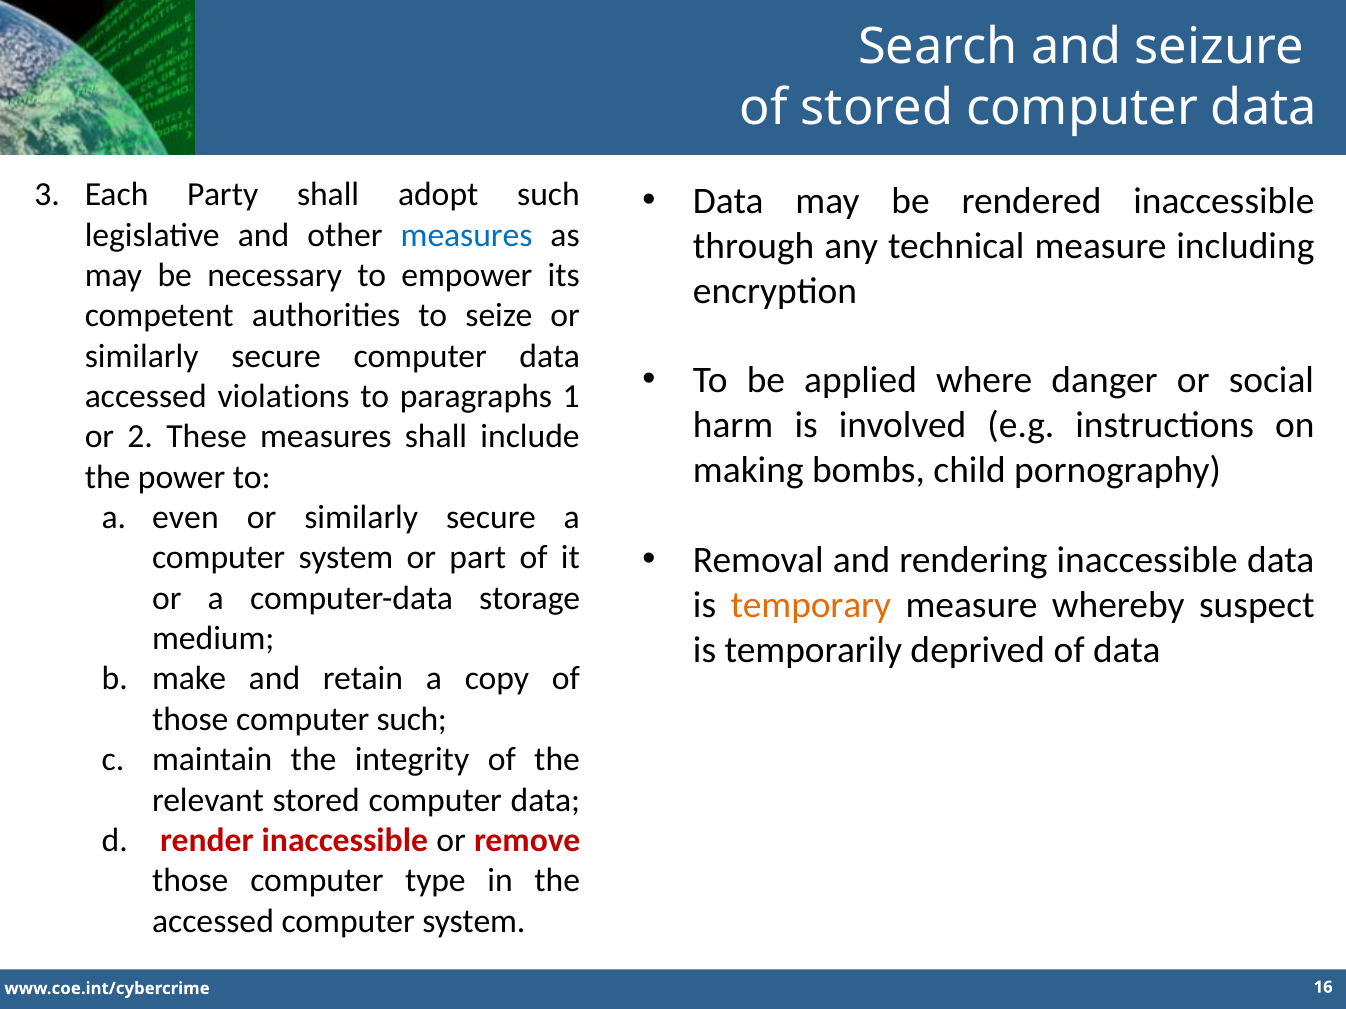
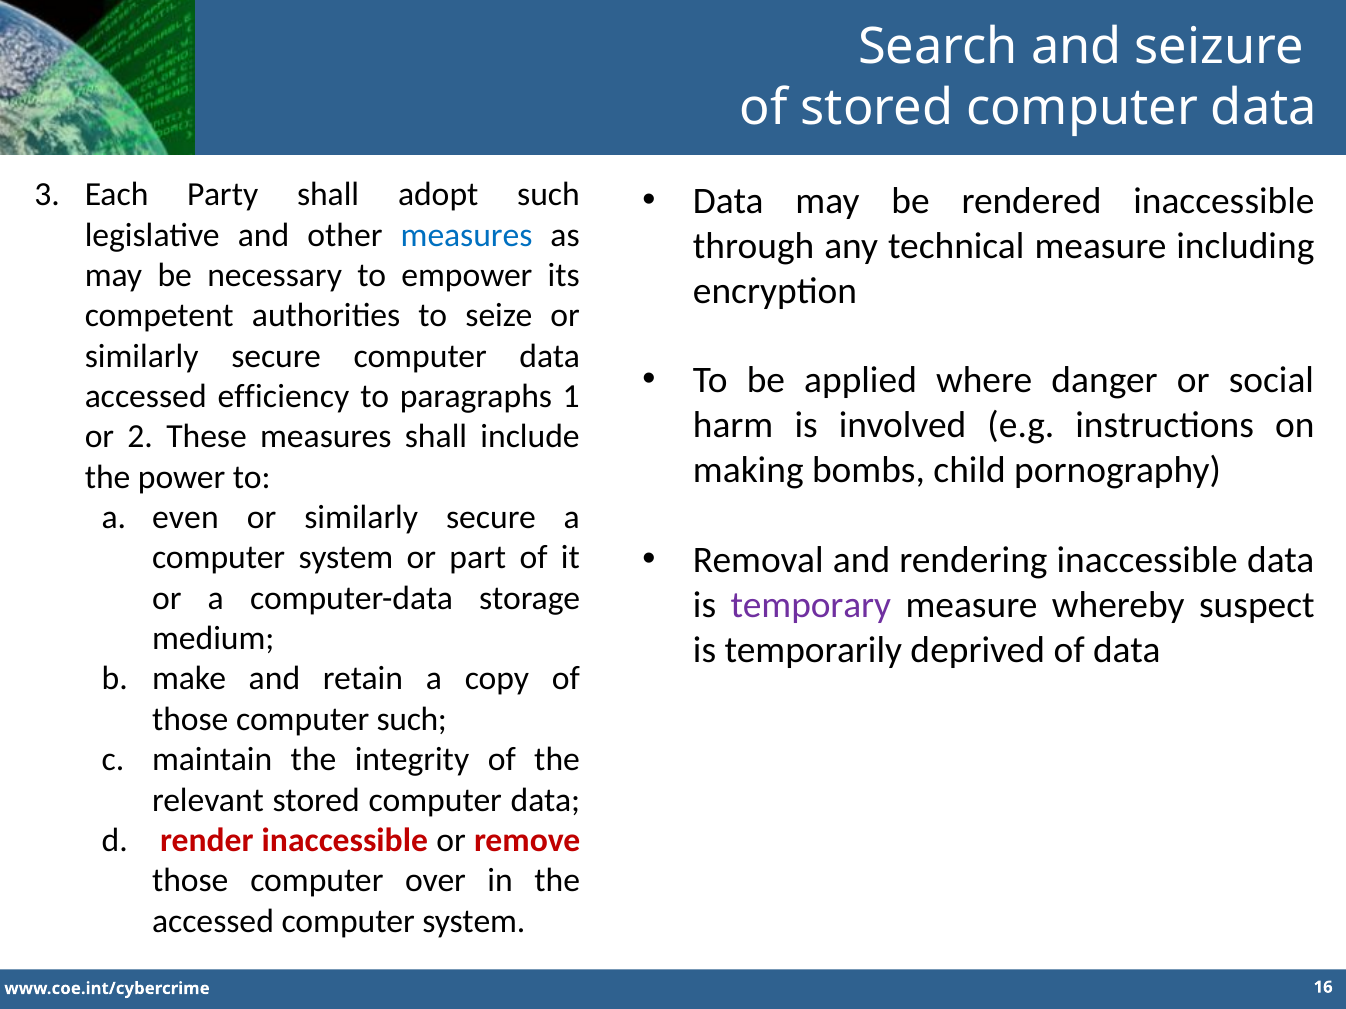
violations: violations -> efficiency (283, 397)
temporary colour: orange -> purple (811, 605)
type: type -> over (435, 881)
